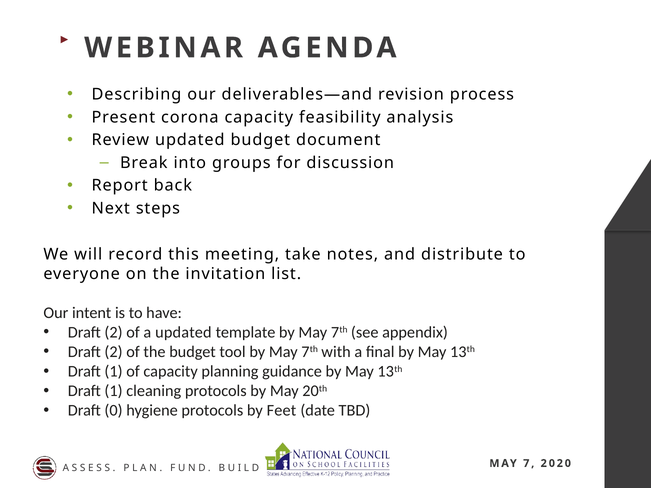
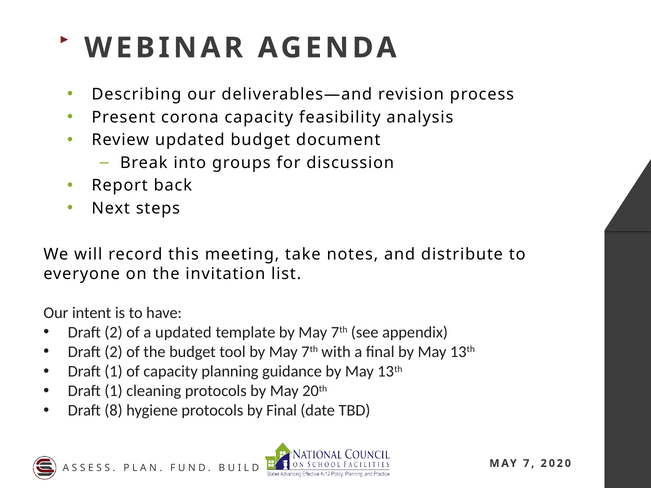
0: 0 -> 8 (114, 411)
by Feet: Feet -> Final (282, 411)
